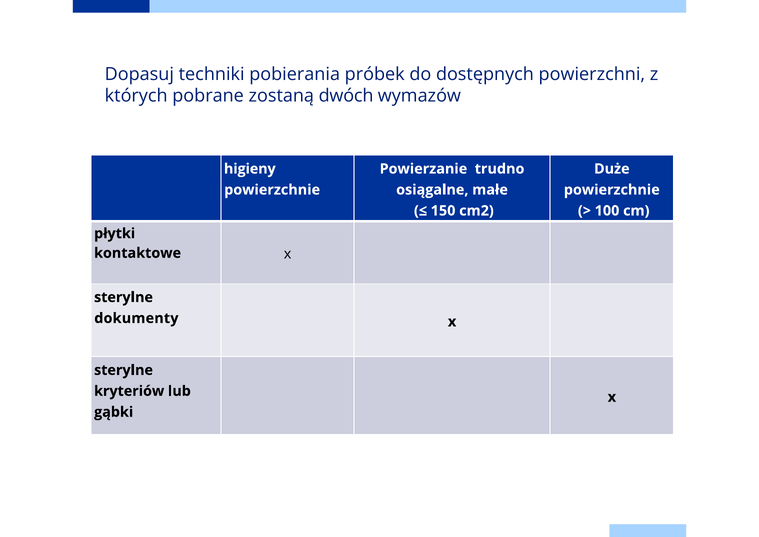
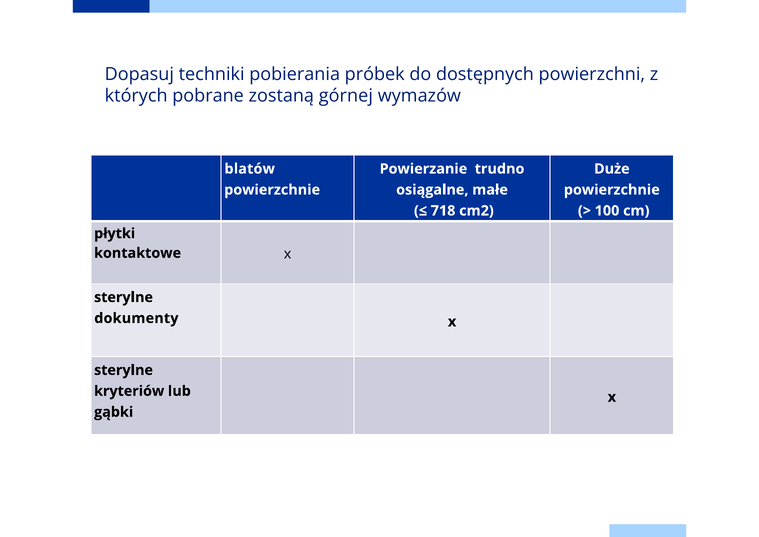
dwóch: dwóch -> górnej (346, 96)
higieny: higieny -> blatów (250, 169)
150: 150 -> 718 (443, 211)
